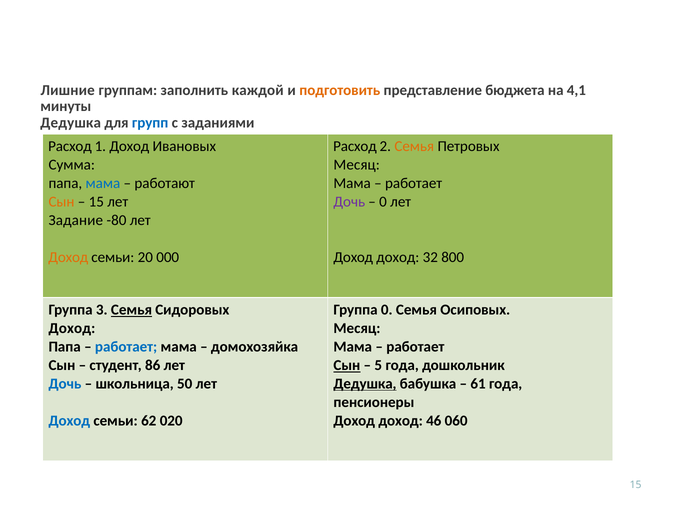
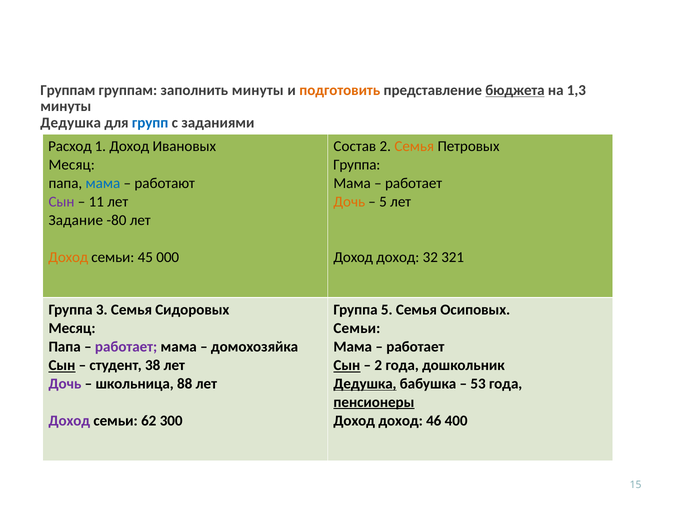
Лишние: Лишние -> Группам (68, 90)
заполнить каждой: каждой -> минуты (258, 90)
бюджета underline: none -> present (515, 90)
4,1: 4,1 -> 1,3 (576, 90)
Расход: Расход -> Состав (355, 146)
Сумма: Сумма -> Месяц (72, 165)
Месяц: Месяц -> Группа (357, 165)
Сын colour: orange -> purple (62, 202)
15: 15 -> 11 (96, 202)
Дочь colour: purple -> orange (349, 202)
0: 0 -> 5 (383, 202)
20: 20 -> 45 (145, 257)
800: 800 -> 321 (453, 257)
Семья underline: present -> none (132, 310)
Группа 0: 0 -> 5 (387, 310)
Доход: Доход -> Месяц (72, 328)
Месяц: Месяц -> Семьи (357, 328)
работает colour: blue -> purple (126, 347)
Сын underline: none -> present (62, 365)
86: 86 -> 38 (153, 365)
5: 5 -> 2 (378, 365)
Дочь colour: blue -> purple (65, 383)
50: 50 -> 88 (185, 383)
61: 61 -> 53 (478, 383)
пенсионеры underline: none -> present (374, 402)
Доход colour: blue -> purple (69, 420)
020: 020 -> 300 (171, 420)
060: 060 -> 400 (456, 420)
